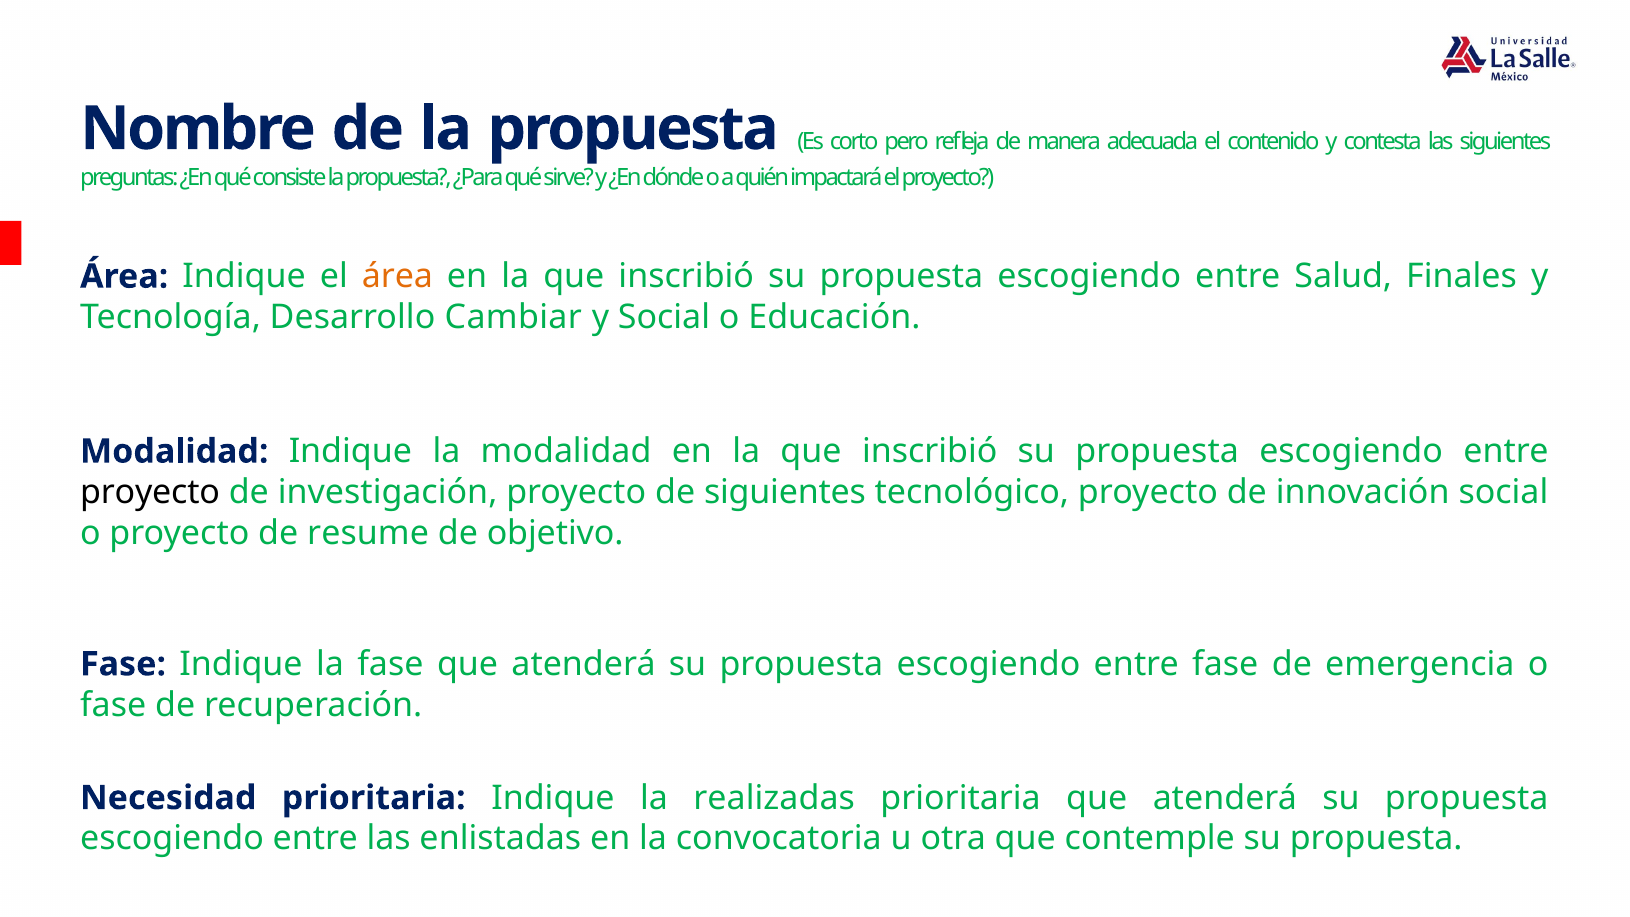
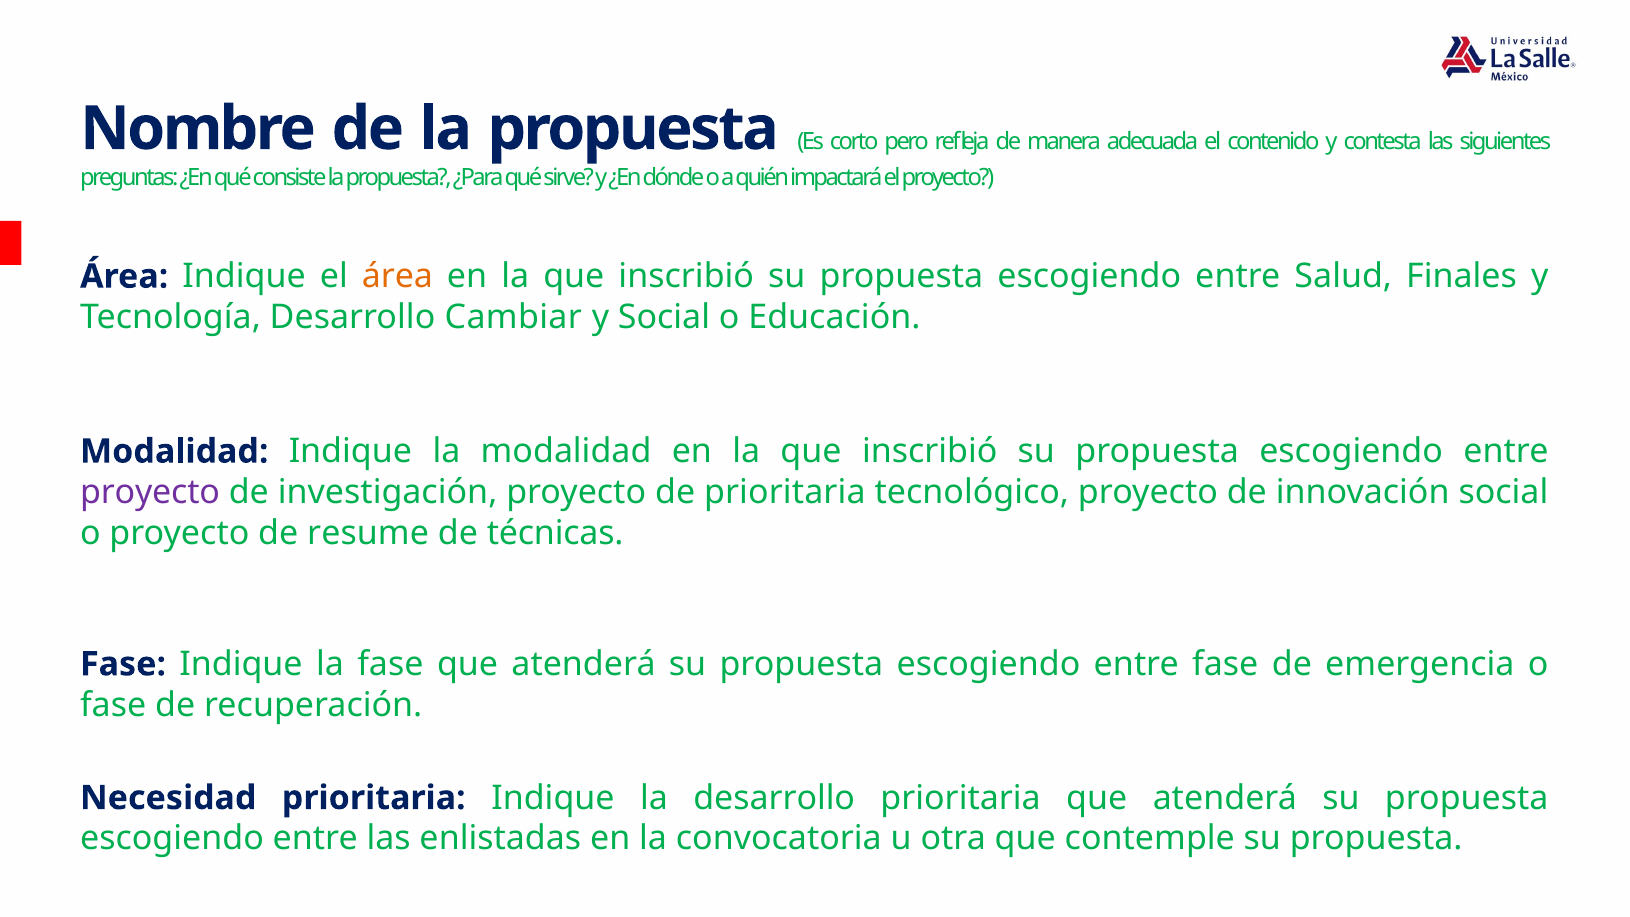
proyecto colour: black -> purple (150, 492)
de siguientes: siguientes -> prioritaria (785, 492)
objetivo: objetivo -> técnicas (555, 533)
la realizadas: realizadas -> desarrollo (774, 798)
